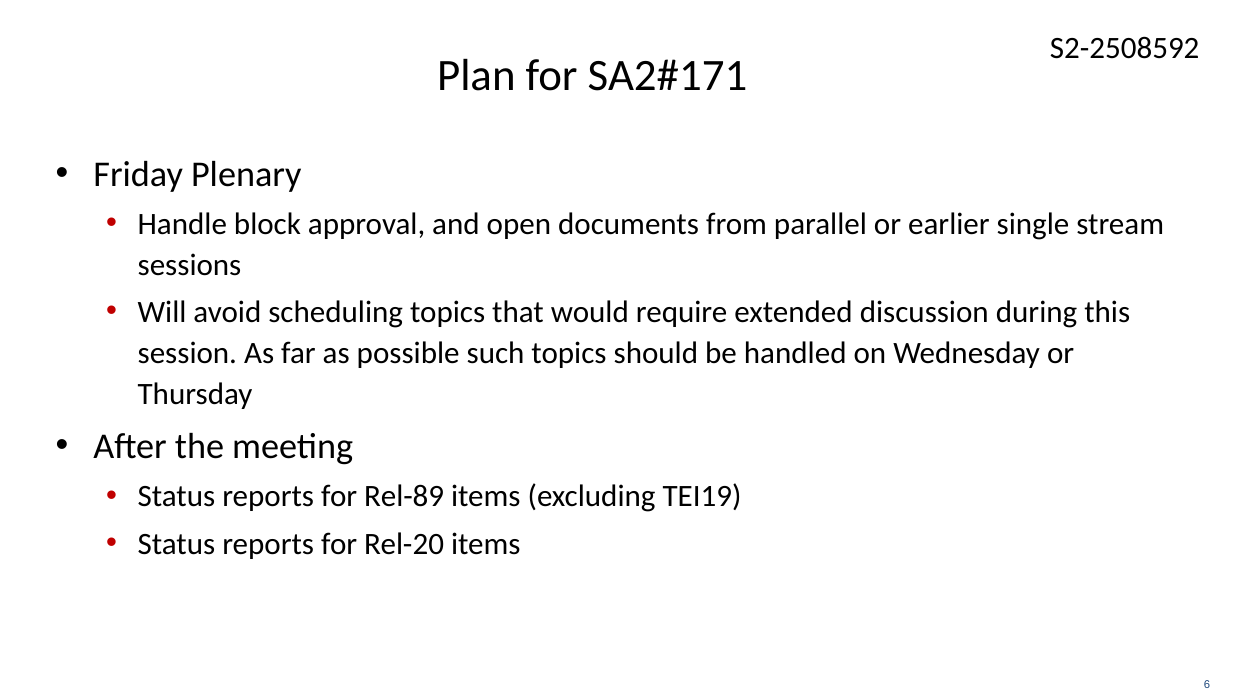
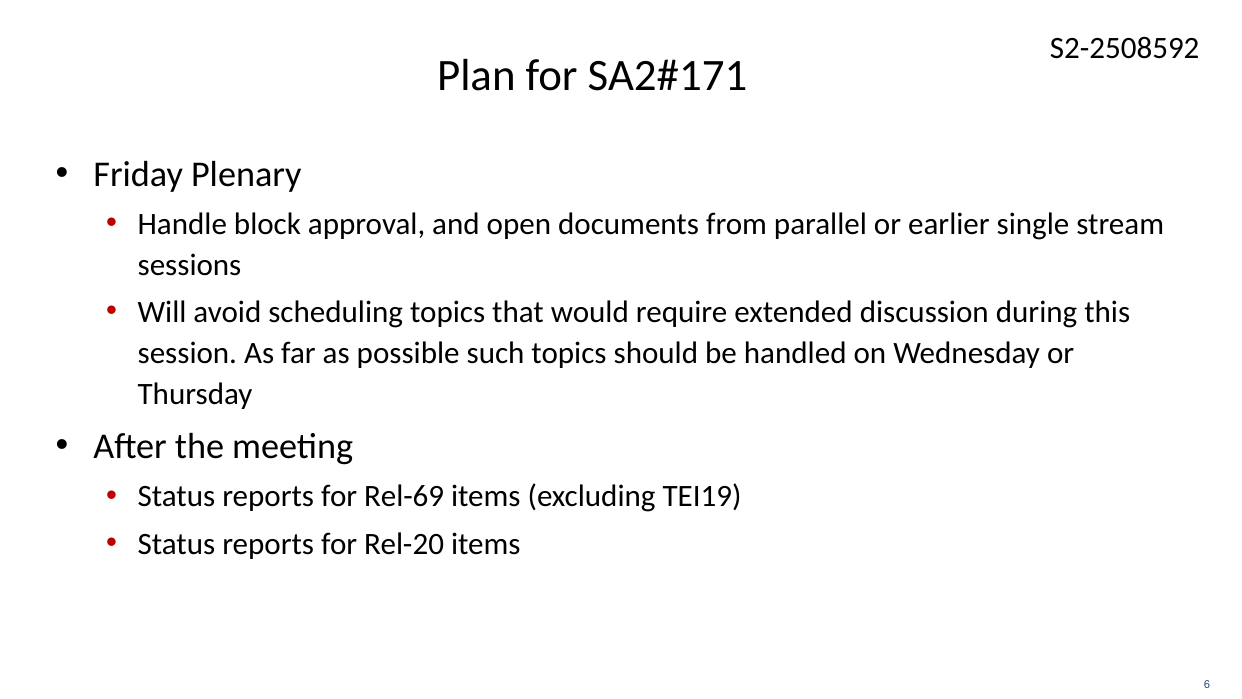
Rel-89: Rel-89 -> Rel-69 (404, 496)
